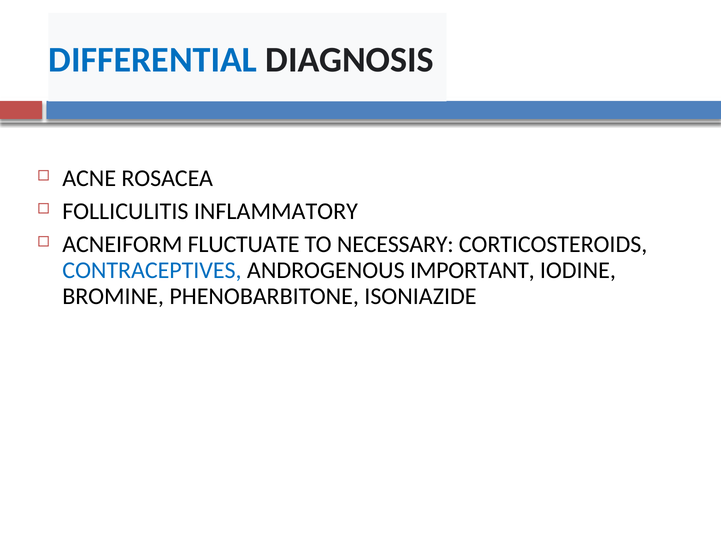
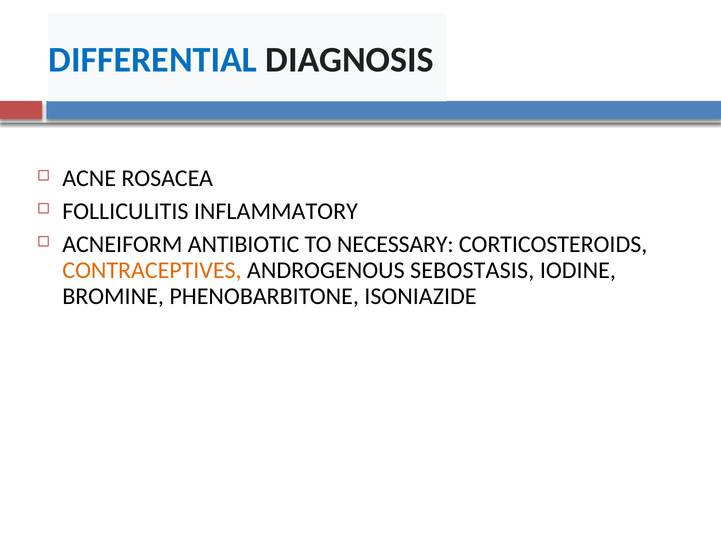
FLUCTUATE: FLUCTUATE -> ANTIBIOTIC (244, 244)
CONTRACEPTIVES colour: blue -> orange (152, 270)
IMPORTANT: IMPORTANT -> SEBOSTASIS (472, 270)
